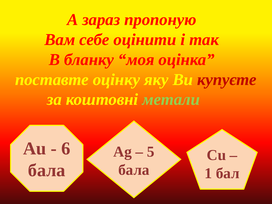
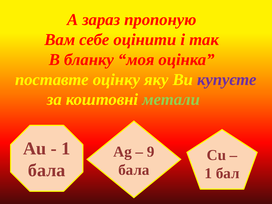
купуєте colour: red -> purple (227, 80)
6: 6 -> 1 (66, 149)
5: 5 -> 9 (151, 152)
